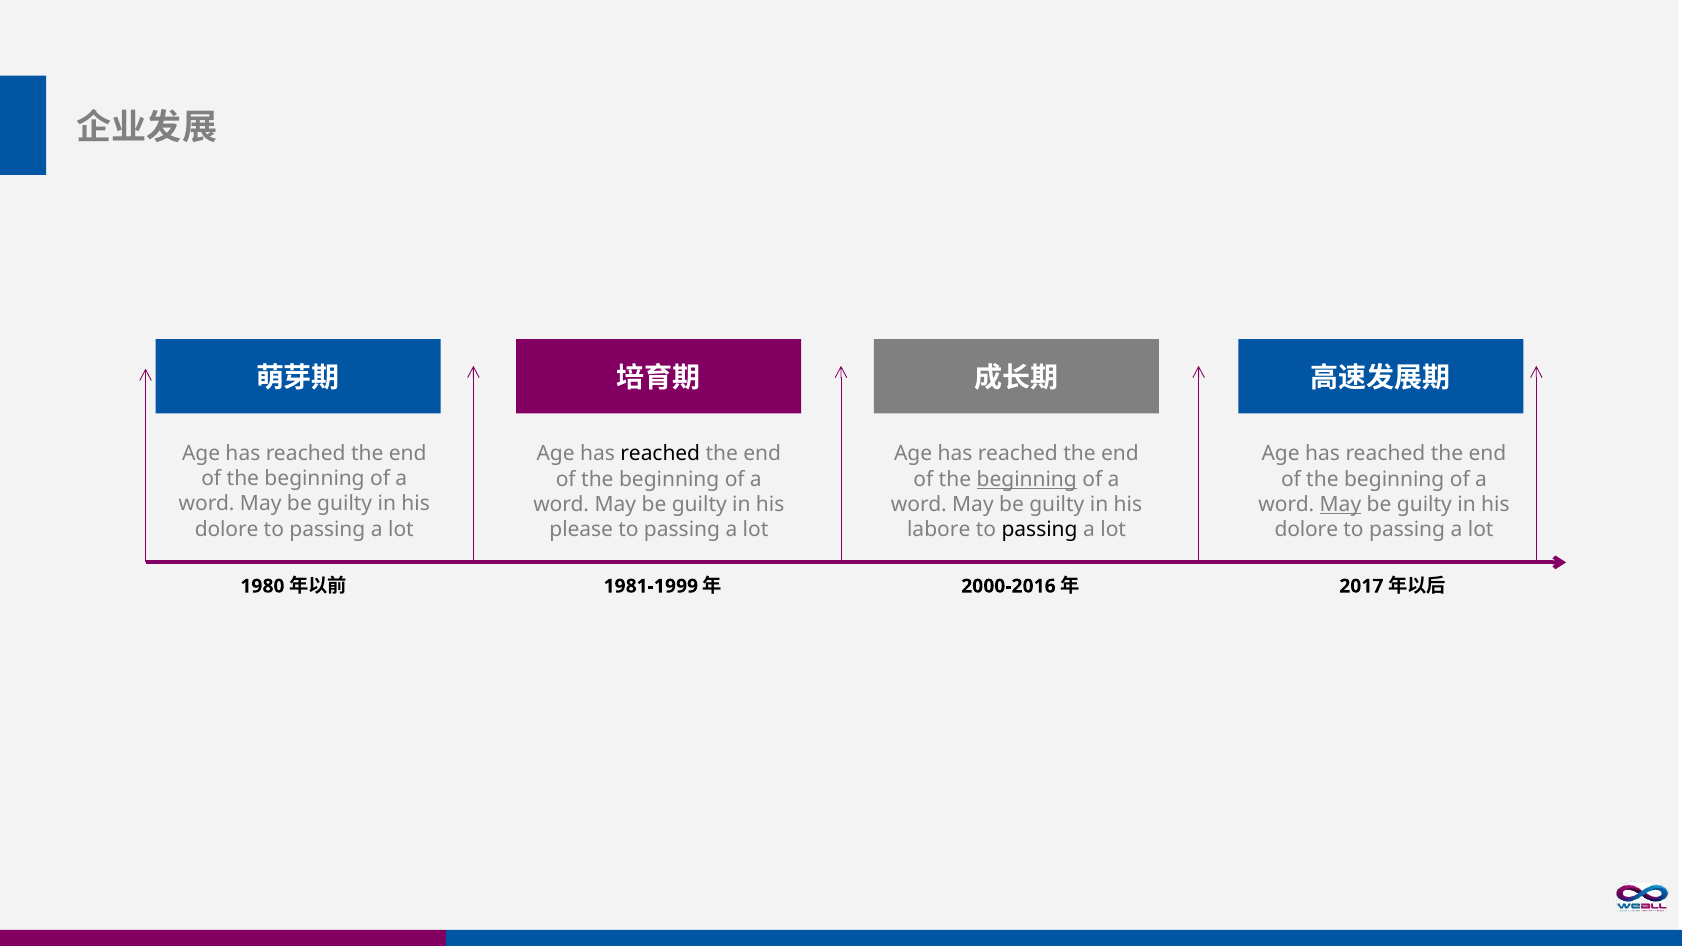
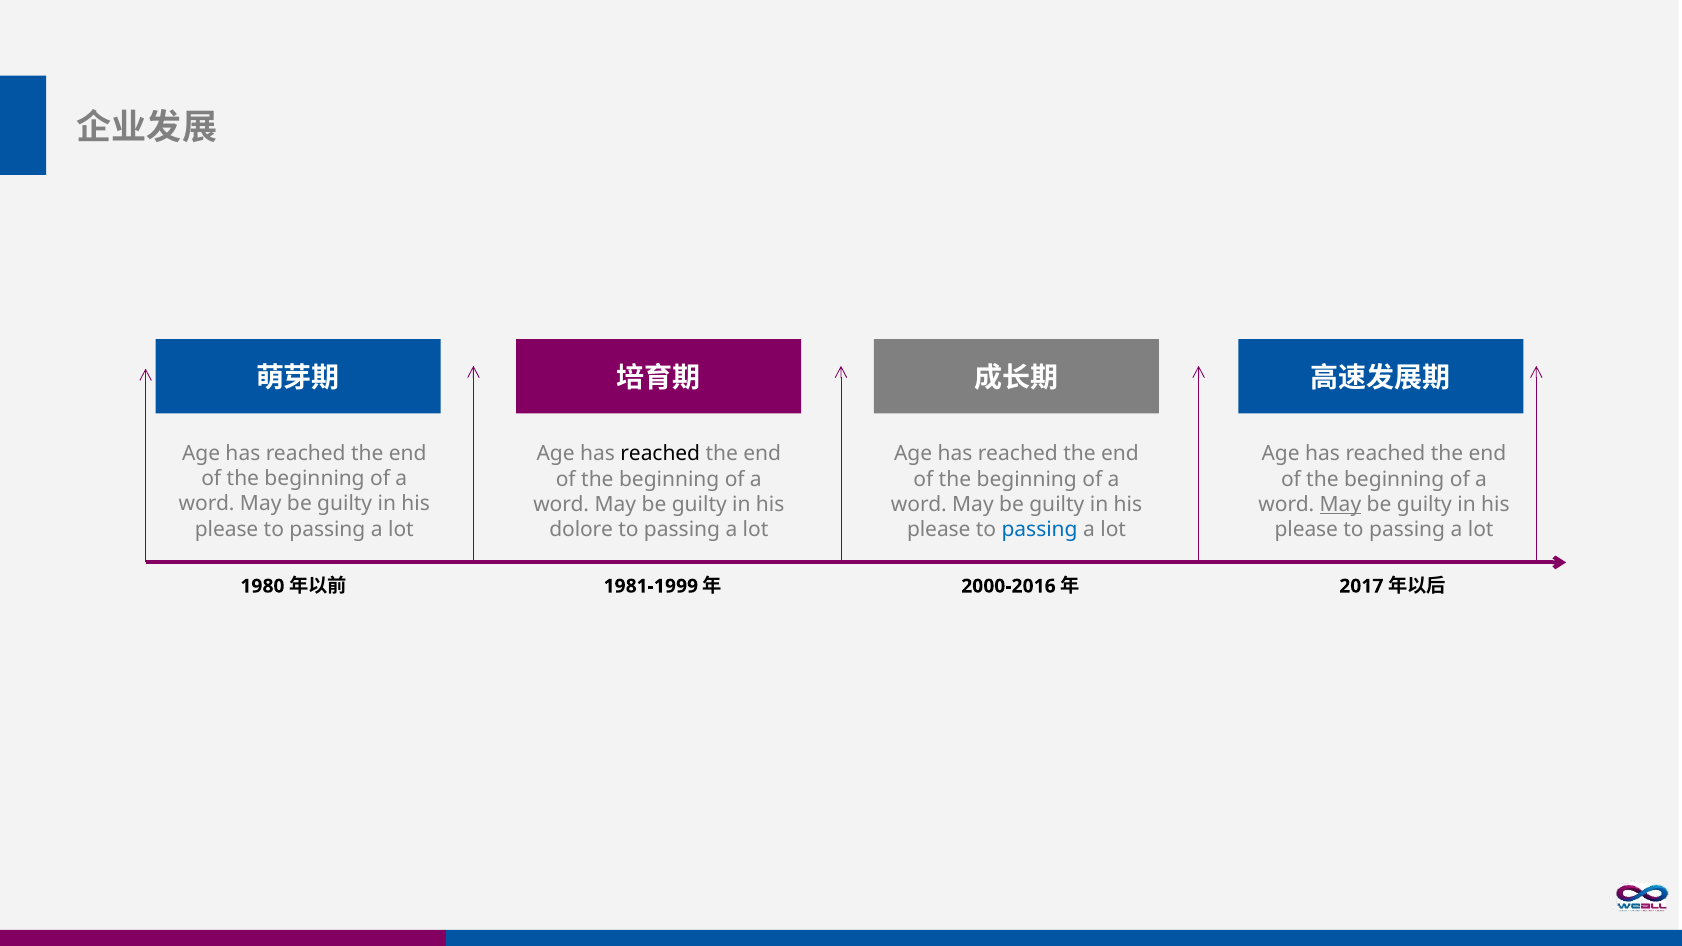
beginning underline: present -> none (1027, 479)
dolore: dolore -> please (227, 529)
please: please -> dolore (581, 530)
labore: labore -> please (939, 530)
passing colour: black -> blue (1040, 530)
dolore: dolore -> please (1306, 530)
